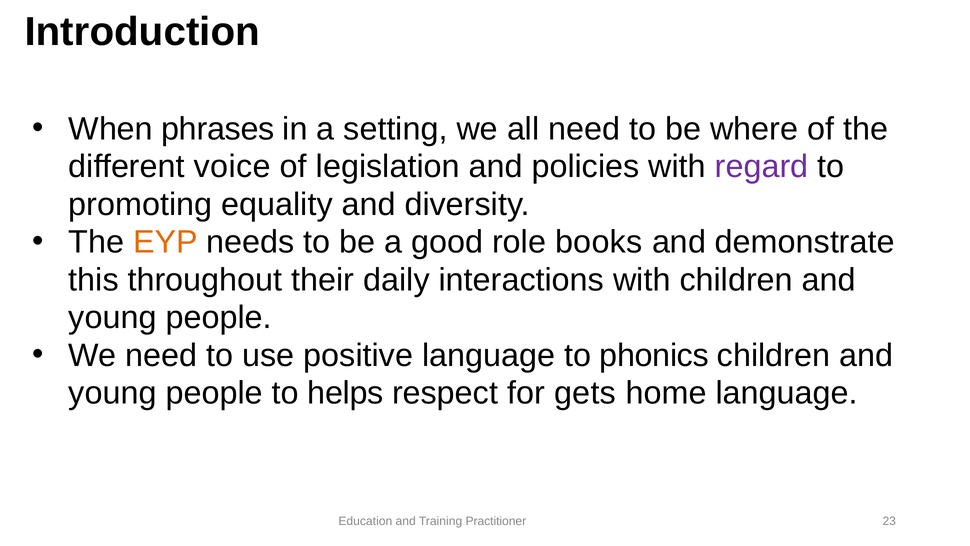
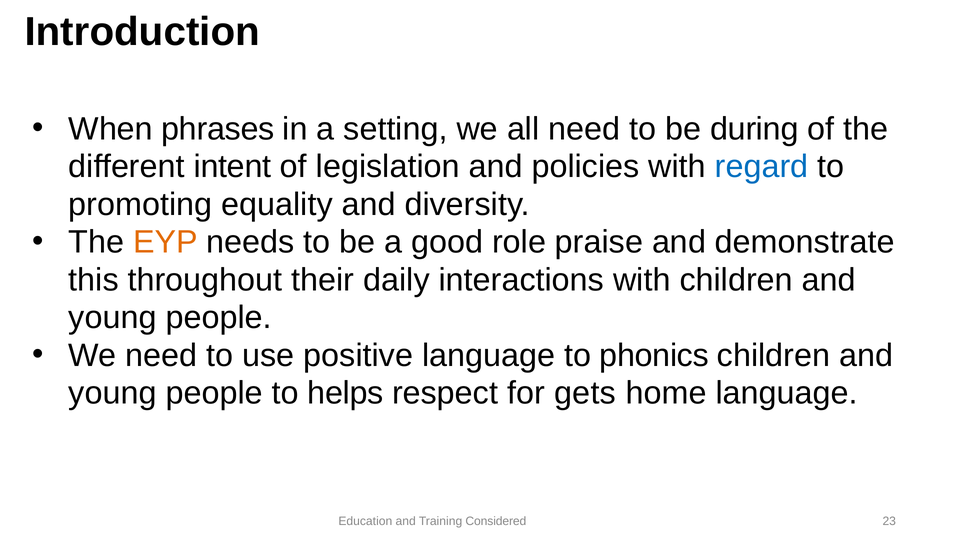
where: where -> during (754, 129)
voice: voice -> intent (233, 167)
regard colour: purple -> blue (762, 167)
books: books -> praise (599, 242)
Practitioner: Practitioner -> Considered (496, 521)
